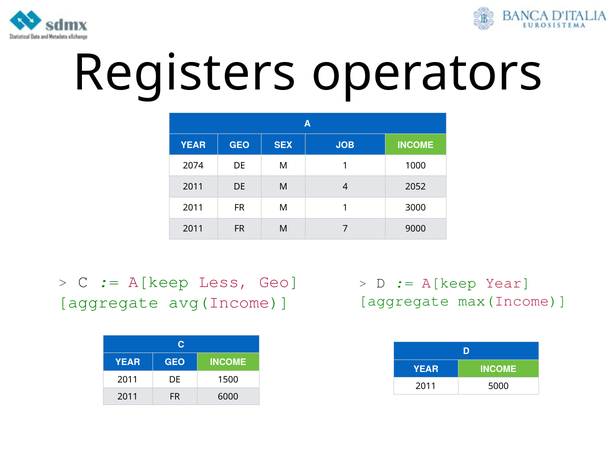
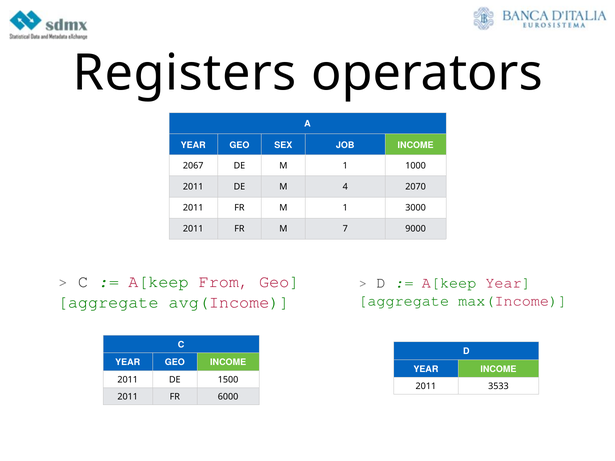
2074: 2074 -> 2067 (193, 166)
2052: 2052 -> 2070 (416, 187)
Less: Less -> From (224, 282)
5000: 5000 -> 3533 (498, 386)
